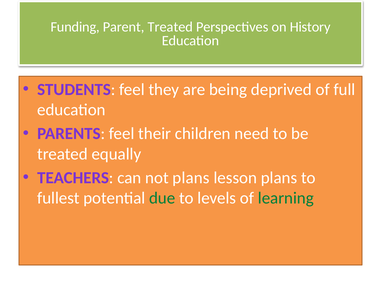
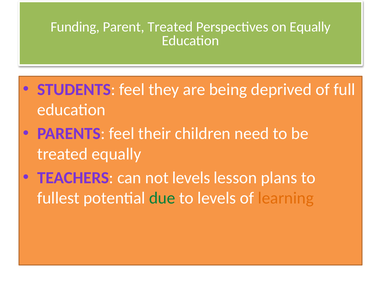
on History: History -> Equally (310, 27)
not plans: plans -> levels (191, 178)
learning colour: green -> orange (286, 198)
